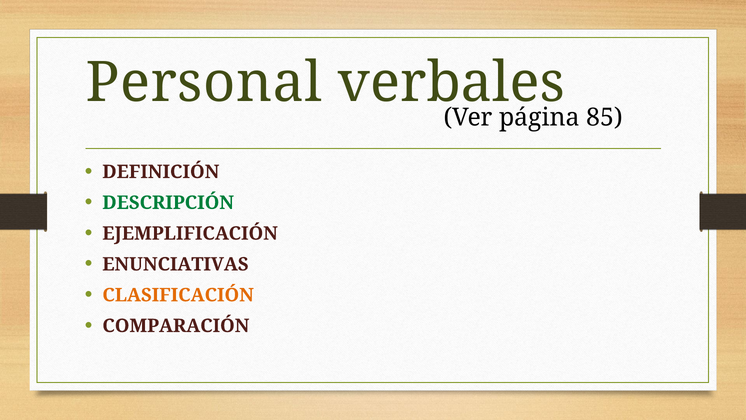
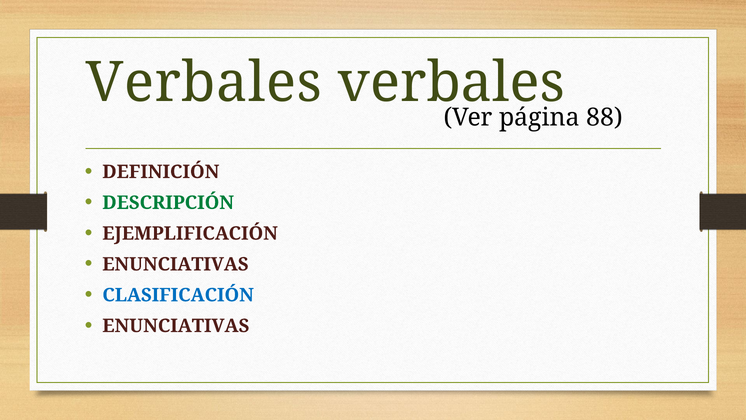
Personal: Personal -> Verbales (204, 83)
85: 85 -> 88 (604, 117)
CLASIFICACIÓN colour: orange -> blue (178, 295)
COMPARACIÓN: COMPARACIÓN -> ENUNCIATIVAS (176, 326)
